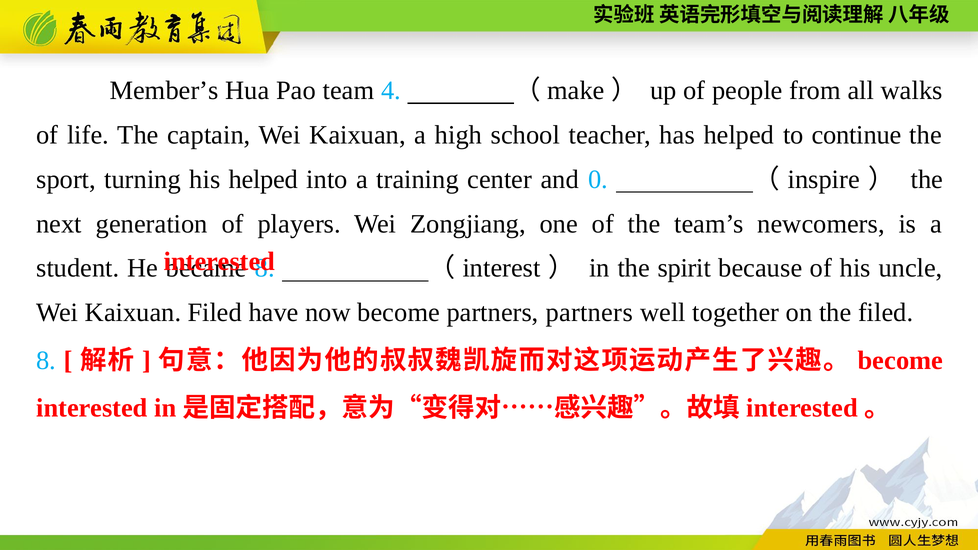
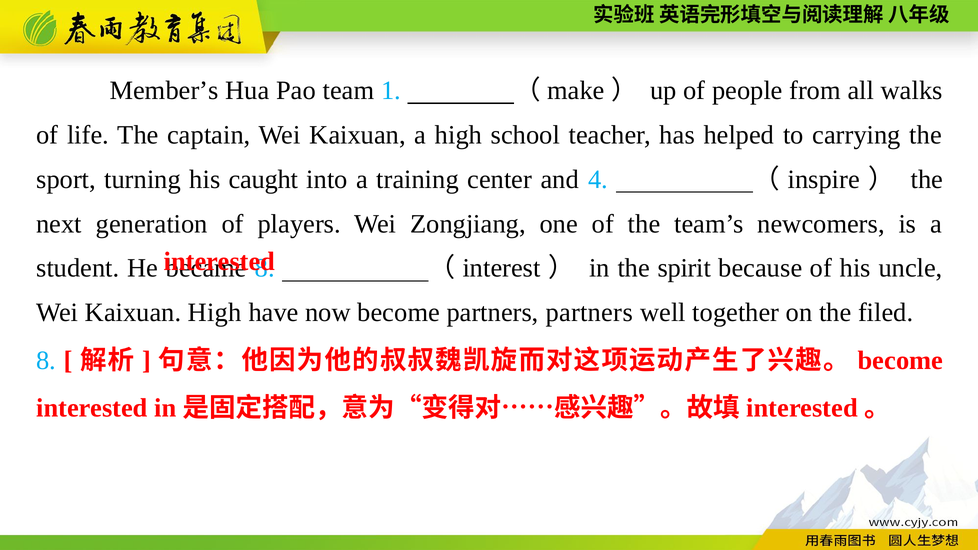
4: 4 -> 1 (391, 90)
continue: continue -> carrying (856, 135)
his helped: helped -> caught (264, 179)
0: 0 -> 4 (598, 179)
Kaixuan Filed: Filed -> High (215, 313)
